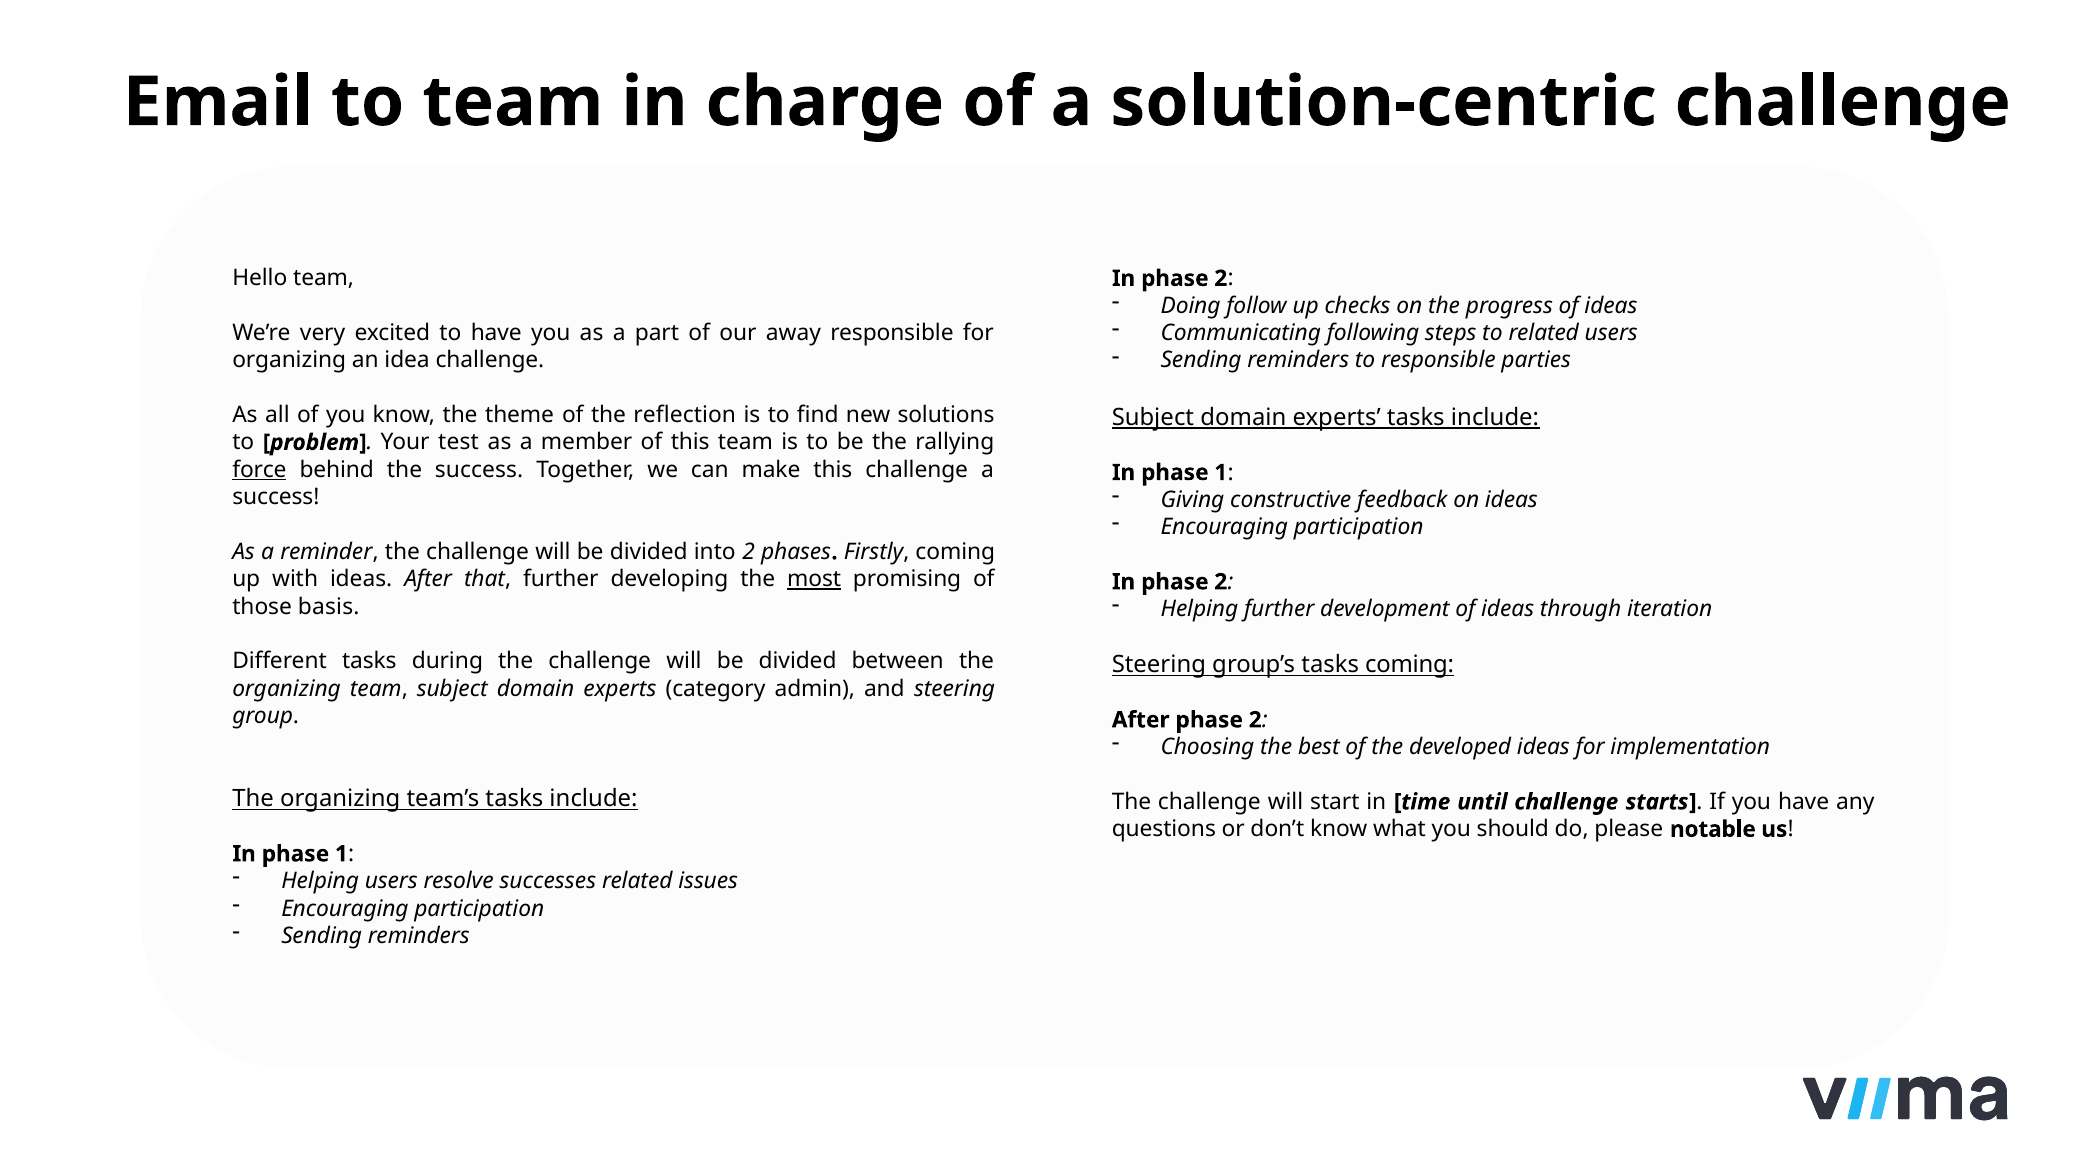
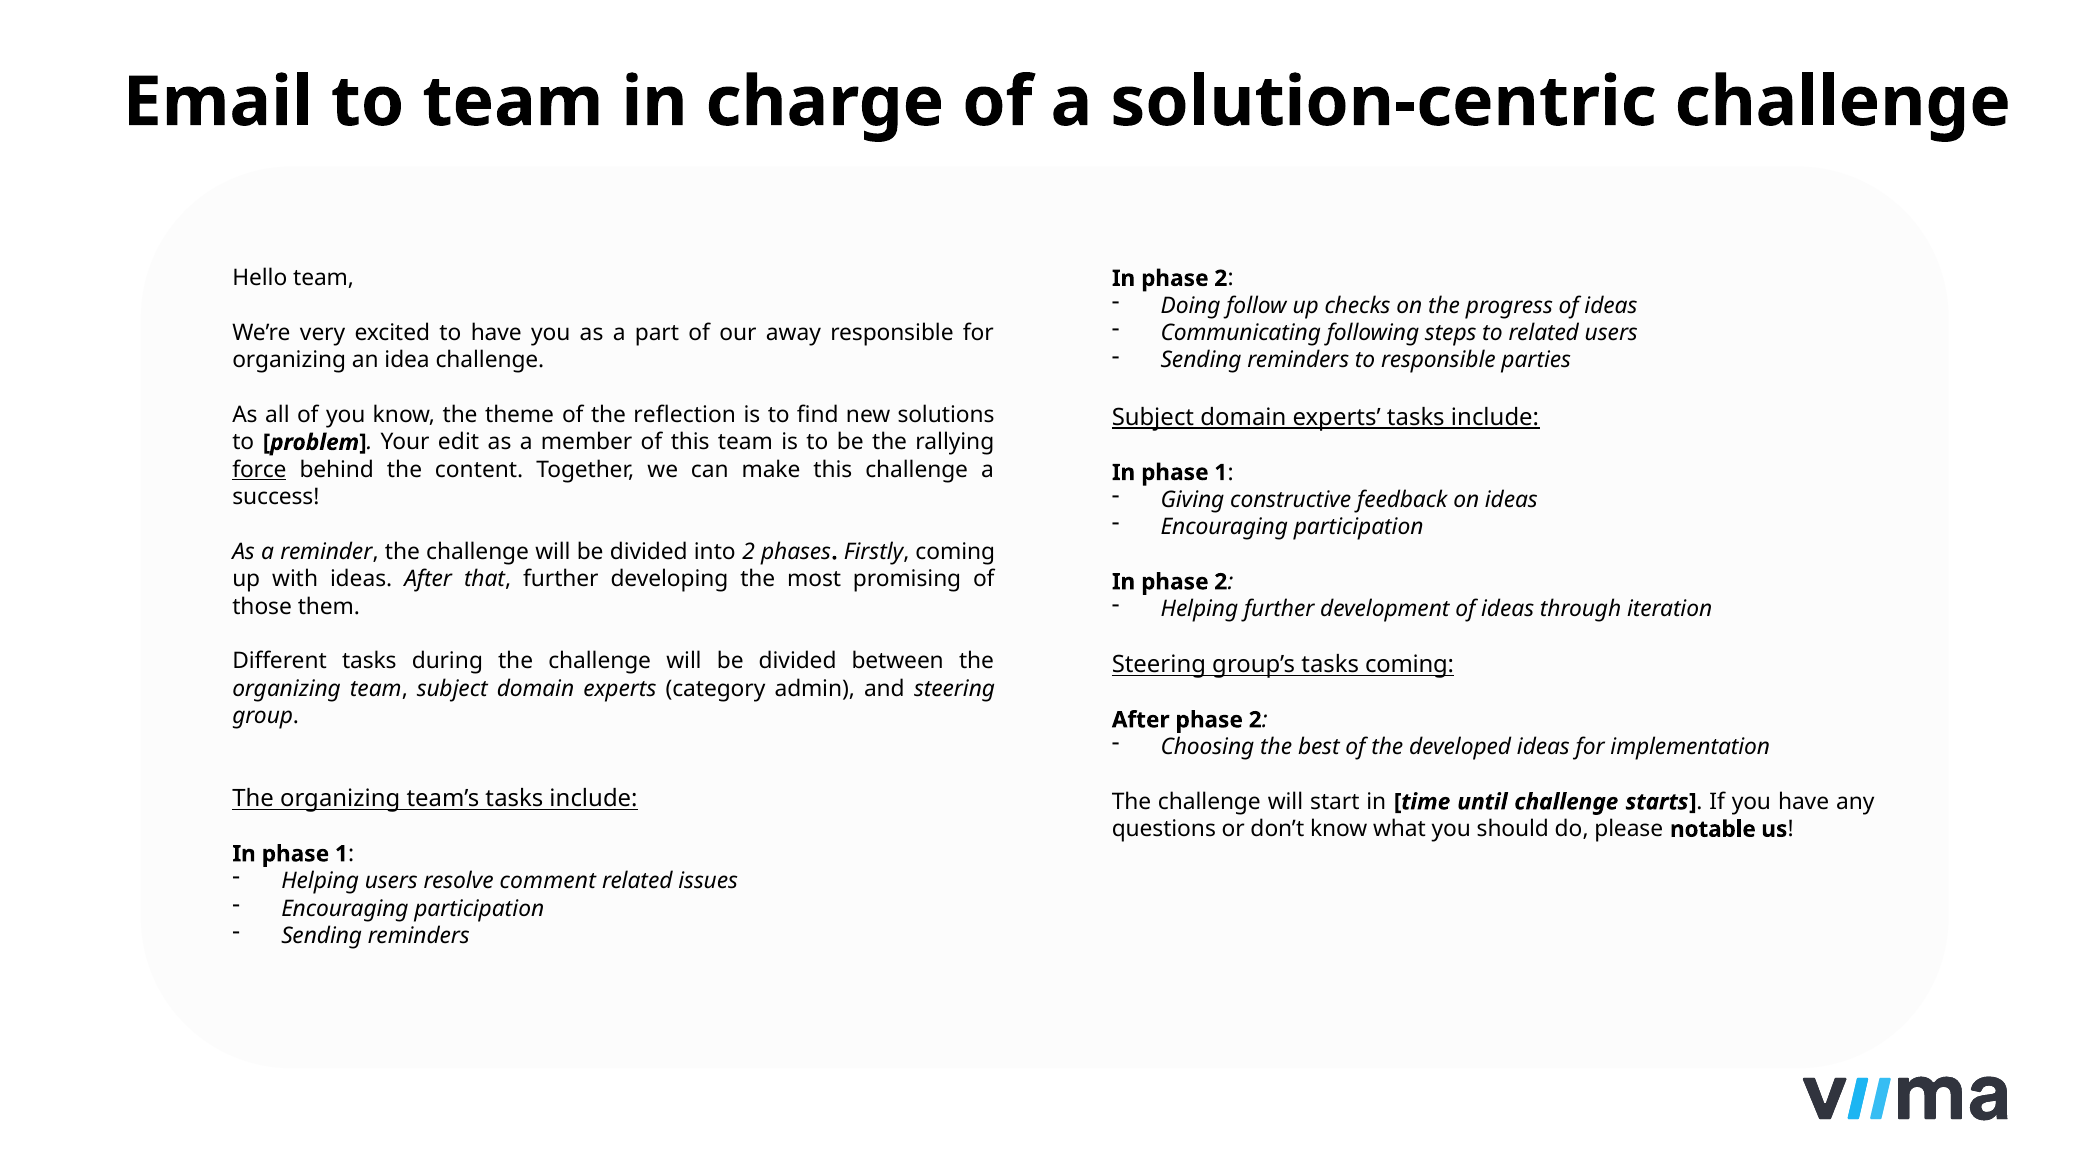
test: test -> edit (459, 442)
the success: success -> content (479, 470)
most underline: present -> none (814, 579)
basis: basis -> them (329, 606)
successes: successes -> comment (548, 881)
